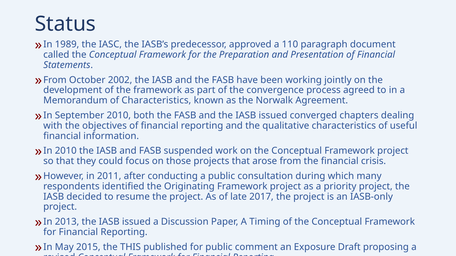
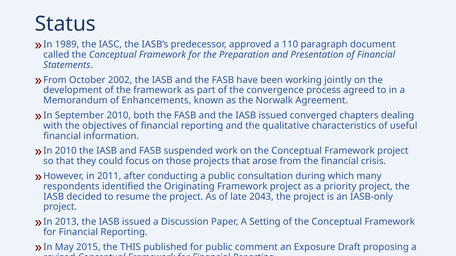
of Characteristics: Characteristics -> Enhancements (156, 101)
2017: 2017 -> 2043 (261, 197)
Timing: Timing -> Setting (265, 222)
